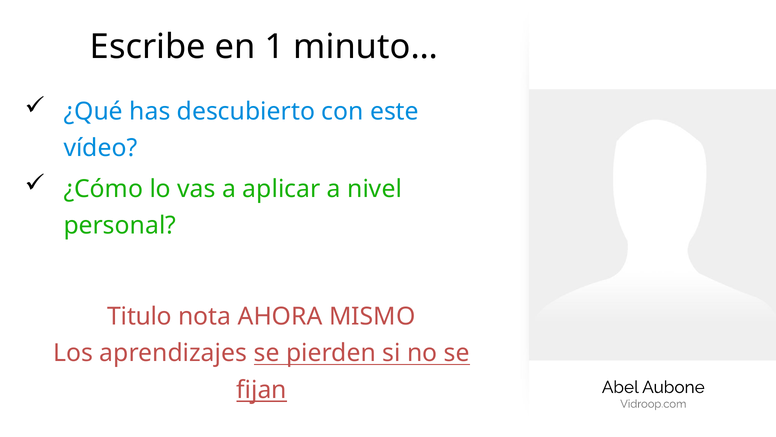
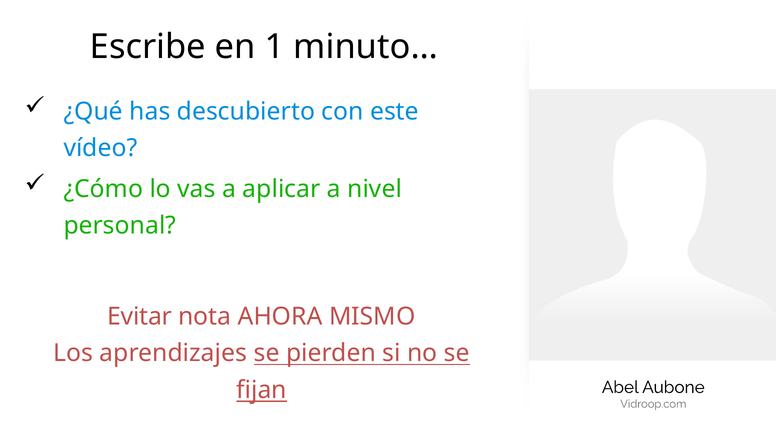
Titulo: Titulo -> Evitar (140, 316)
